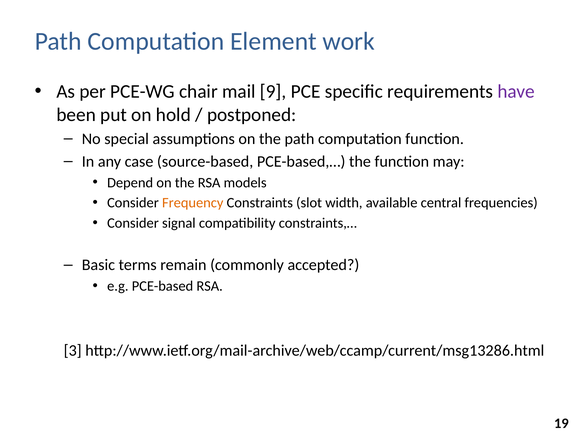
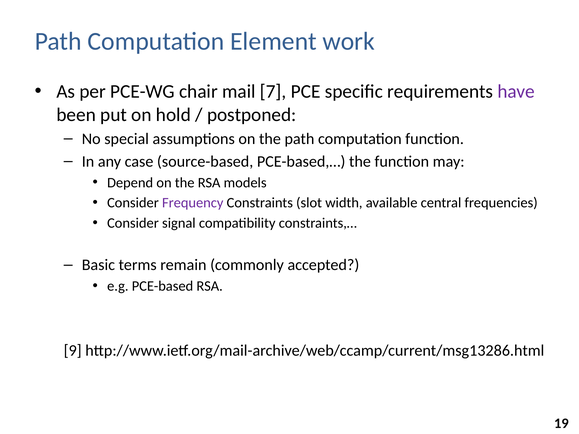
9: 9 -> 7 (273, 92)
Frequency colour: orange -> purple (193, 203)
3: 3 -> 9 (73, 351)
